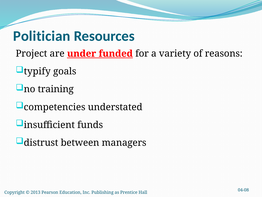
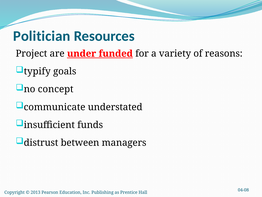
training: training -> concept (56, 89)
competencies: competencies -> communicate (55, 107)
